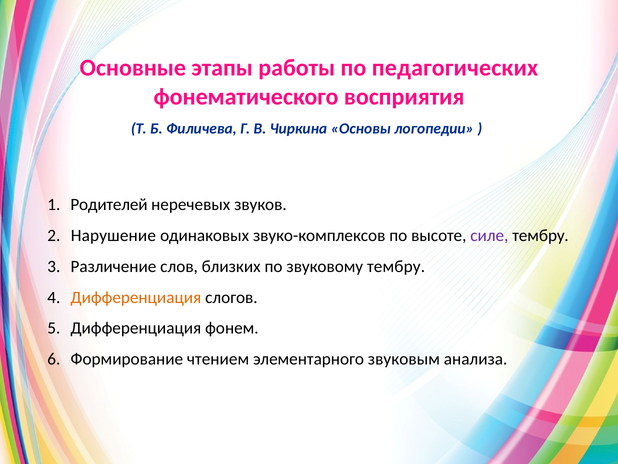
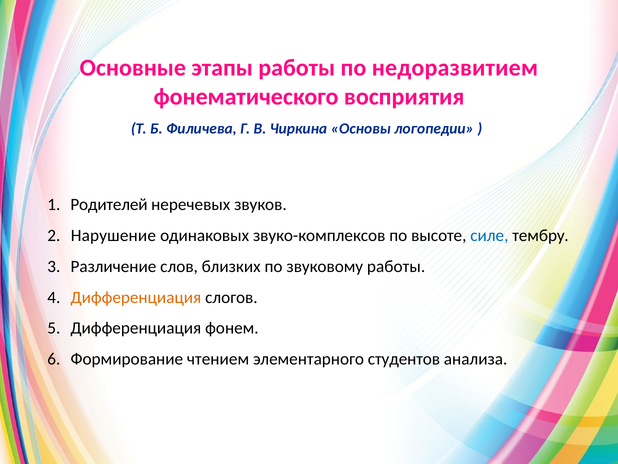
педагогических: педагогических -> недоразвитием (455, 68)
силе colour: purple -> blue (489, 235)
звуковому тембру: тембру -> работы (396, 266)
звуковым: звуковым -> студентов (404, 359)
